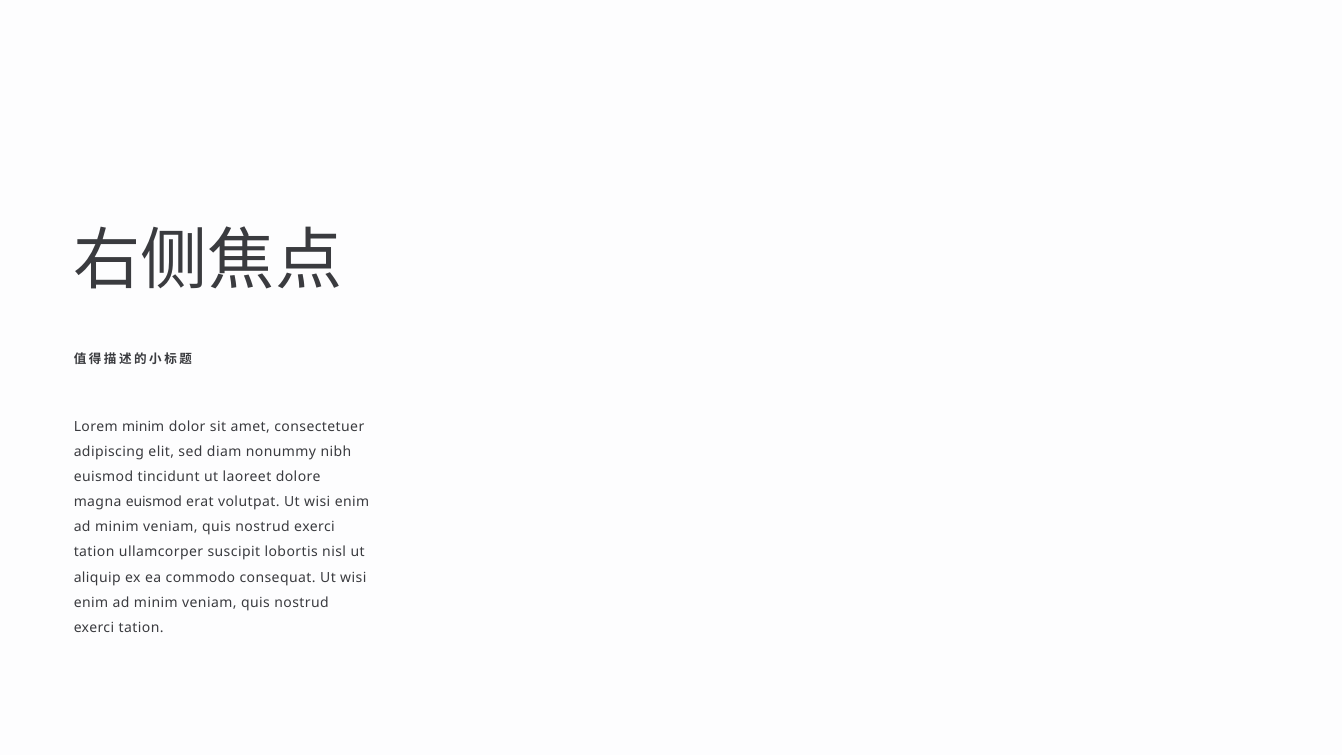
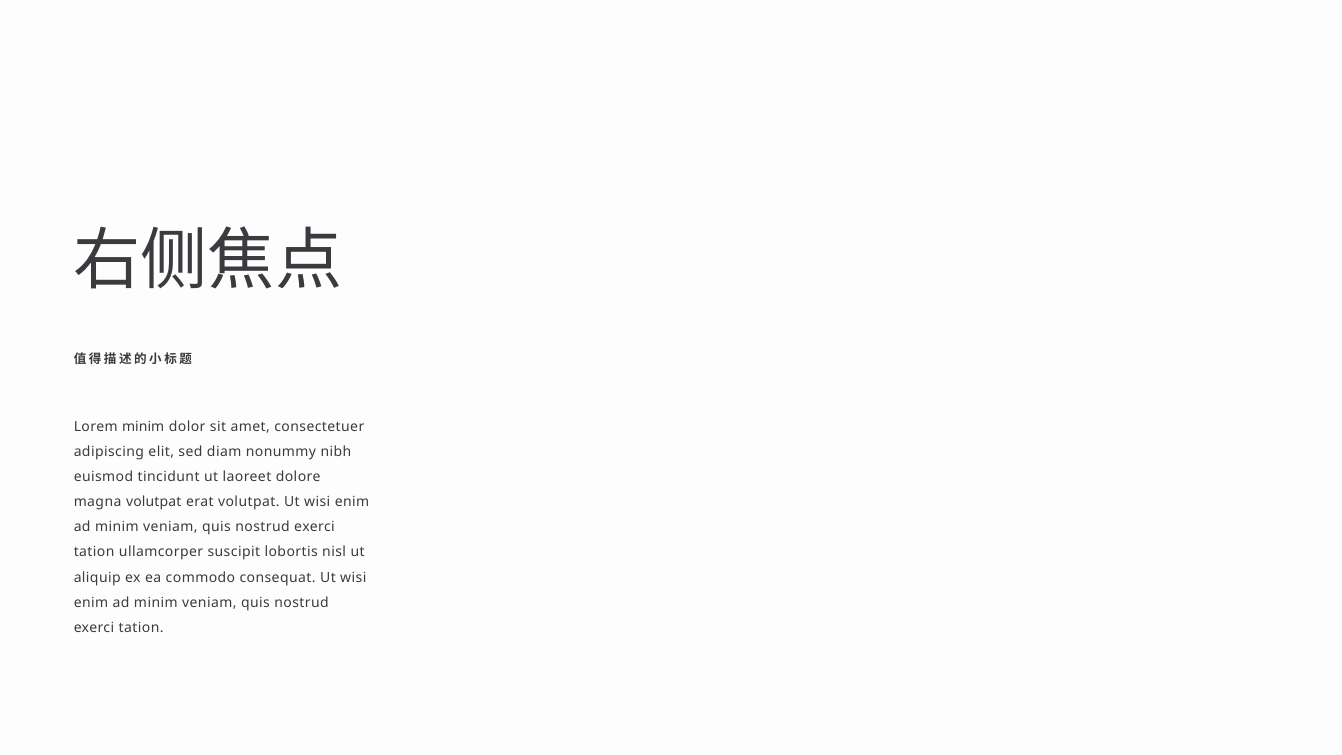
magna euismod: euismod -> volutpat (154, 502)
